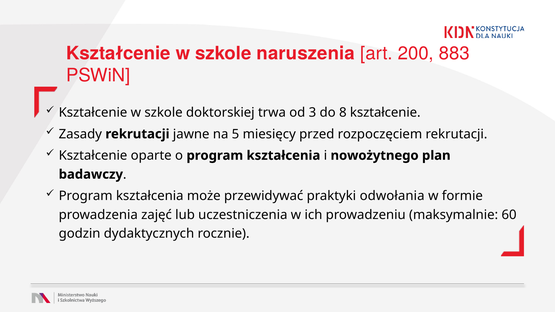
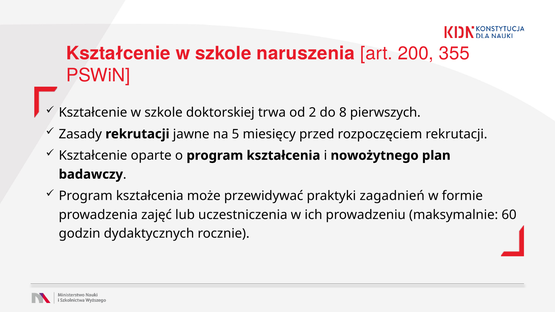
883: 883 -> 355 (454, 53)
3: 3 -> 2 (312, 113)
8 kształcenie: kształcenie -> pierwszych (385, 113)
odwołania: odwołania -> zagadnień (392, 196)
